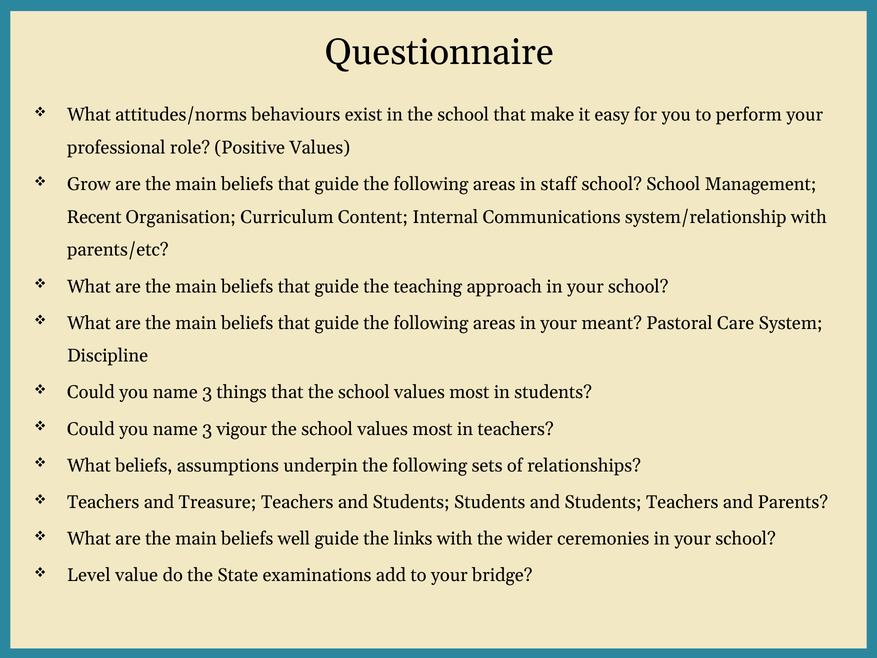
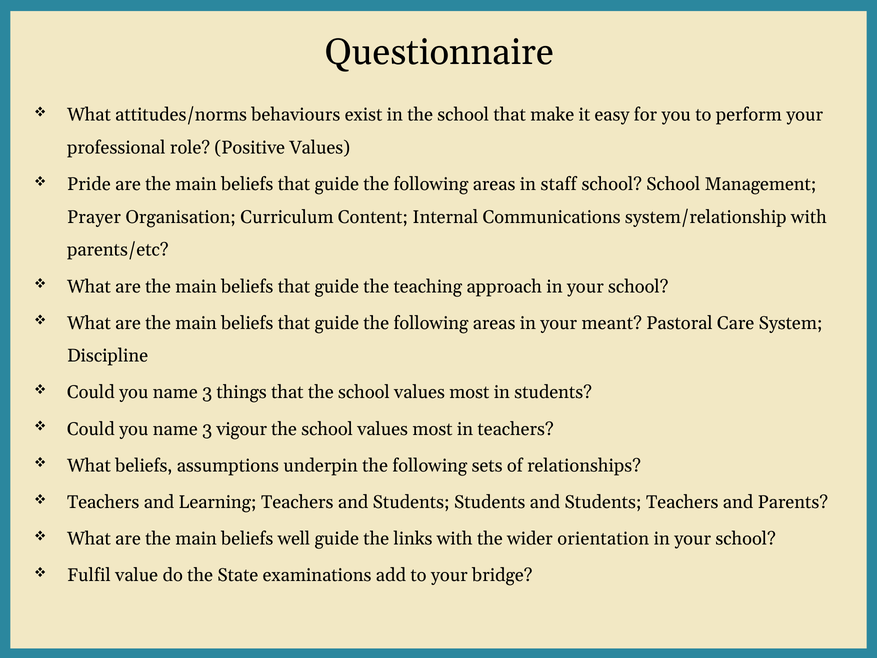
Grow: Grow -> Pride (89, 184)
Recent: Recent -> Prayer (94, 217)
Treasure: Treasure -> Learning (218, 502)
ceremonies: ceremonies -> orientation (603, 538)
Level: Level -> Fulfil (89, 575)
